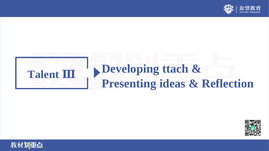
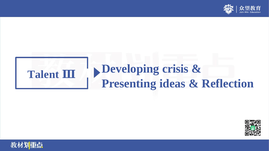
ttach: ttach -> crisis (175, 69)
